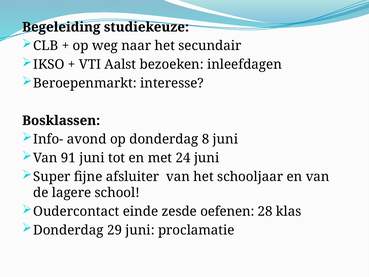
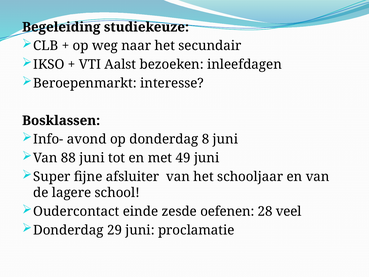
91: 91 -> 88 (68, 158)
24: 24 -> 49 (183, 158)
klas: klas -> veel (289, 211)
